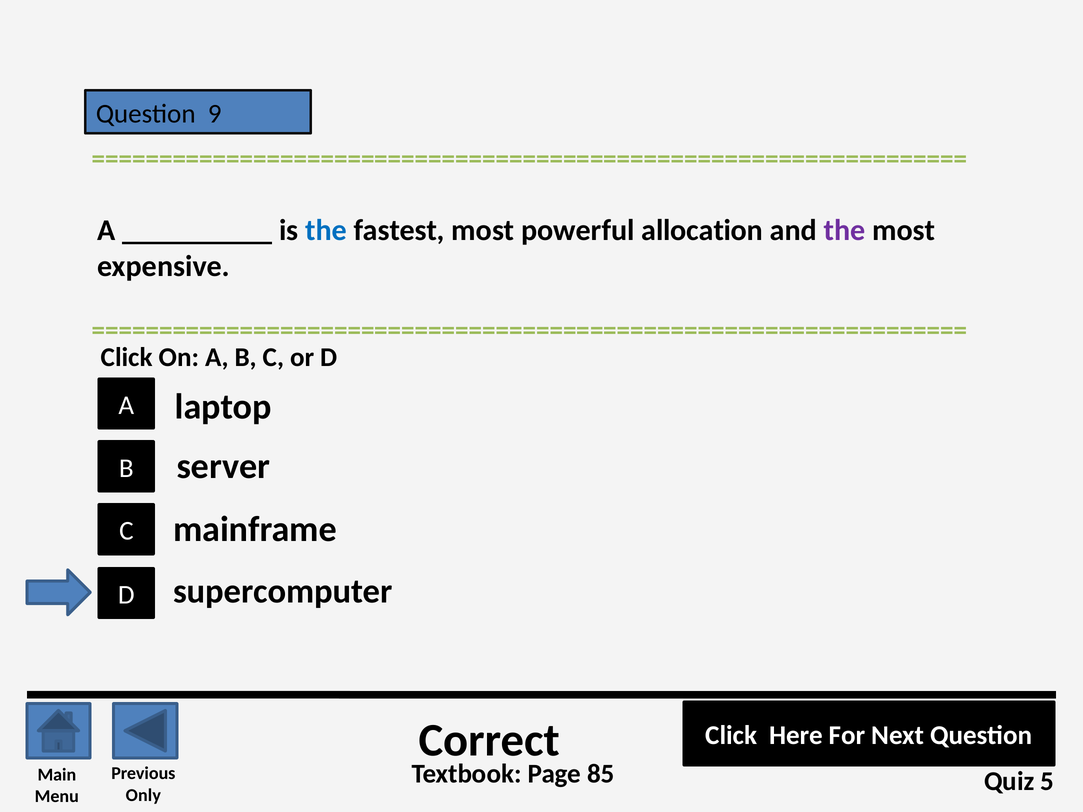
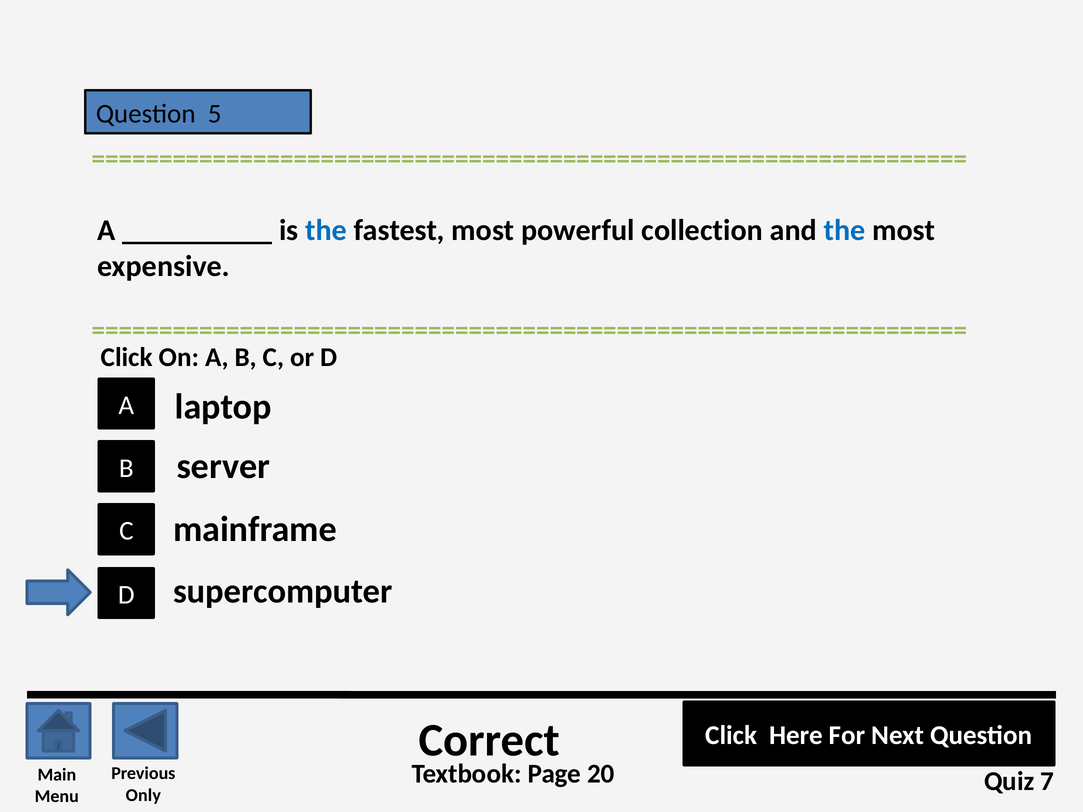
9: 9 -> 5 (215, 114)
allocation: allocation -> collection (702, 230)
the colour: purple -> blue (845, 230)
85: 85 -> 20 (601, 774)
5: 5 -> 7 (1047, 782)
